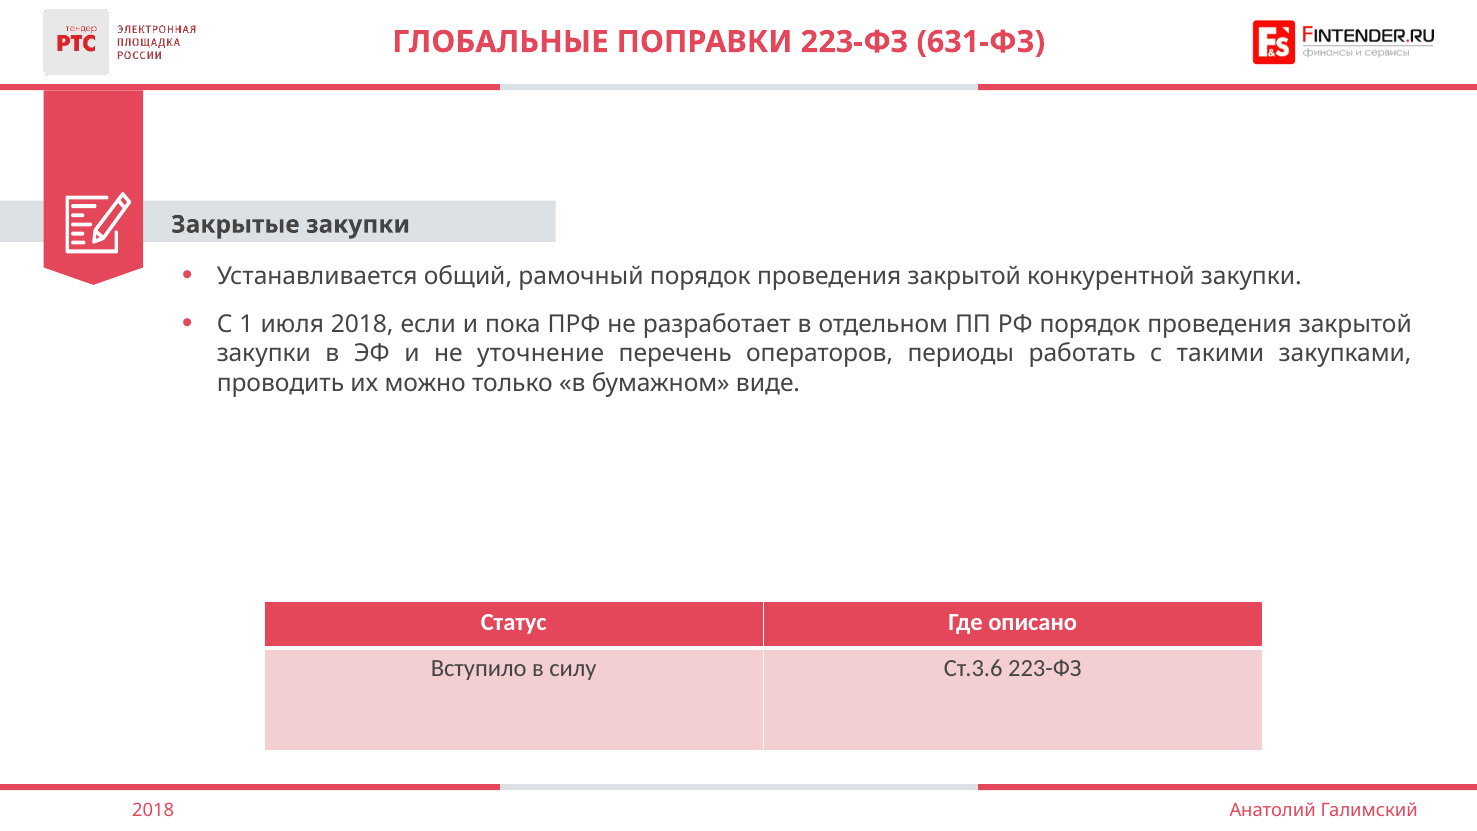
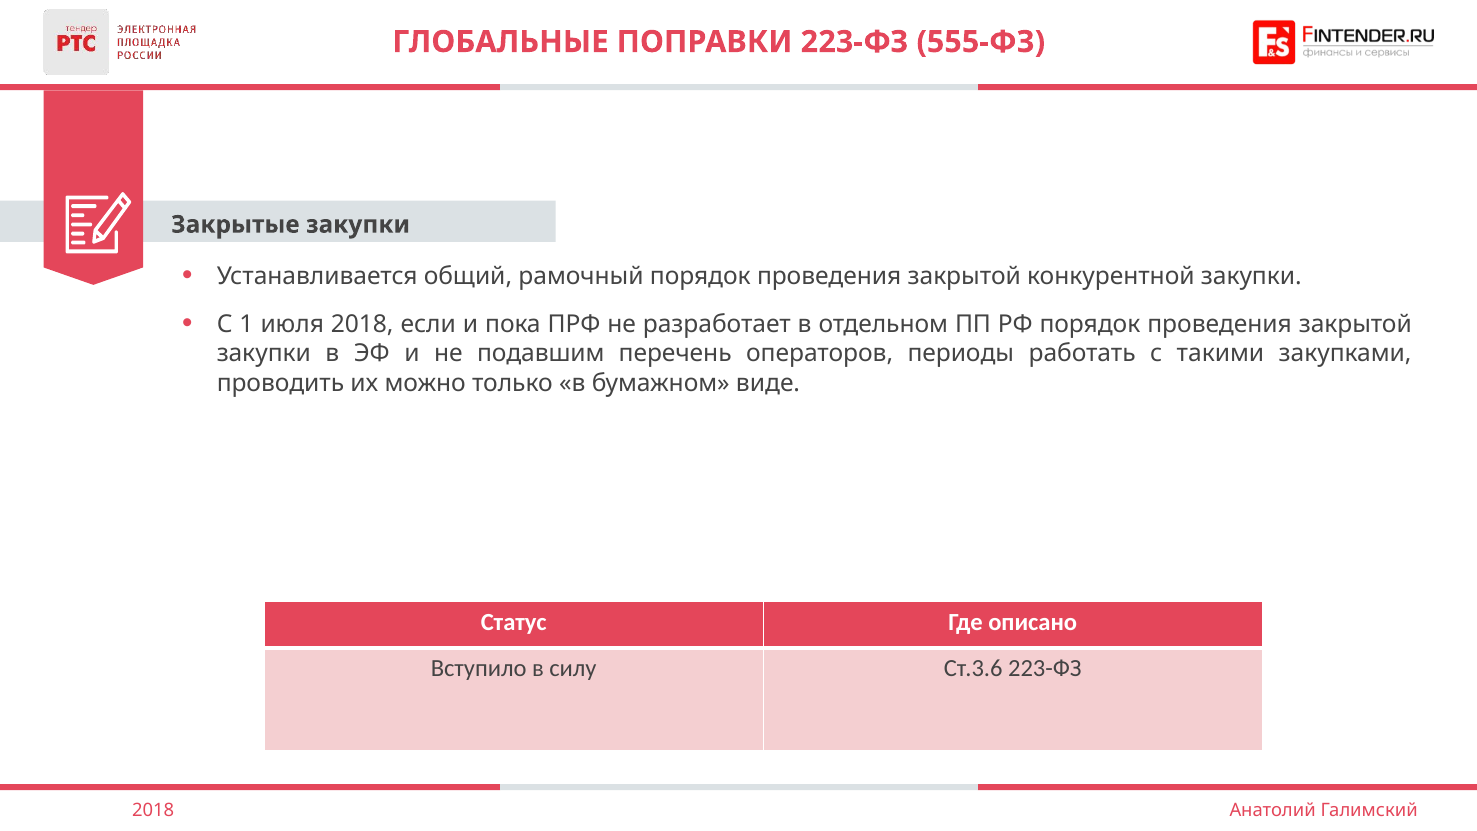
631-ФЗ: 631-ФЗ -> 555-ФЗ (981, 42)
уточнение: уточнение -> подавшим (541, 354)
